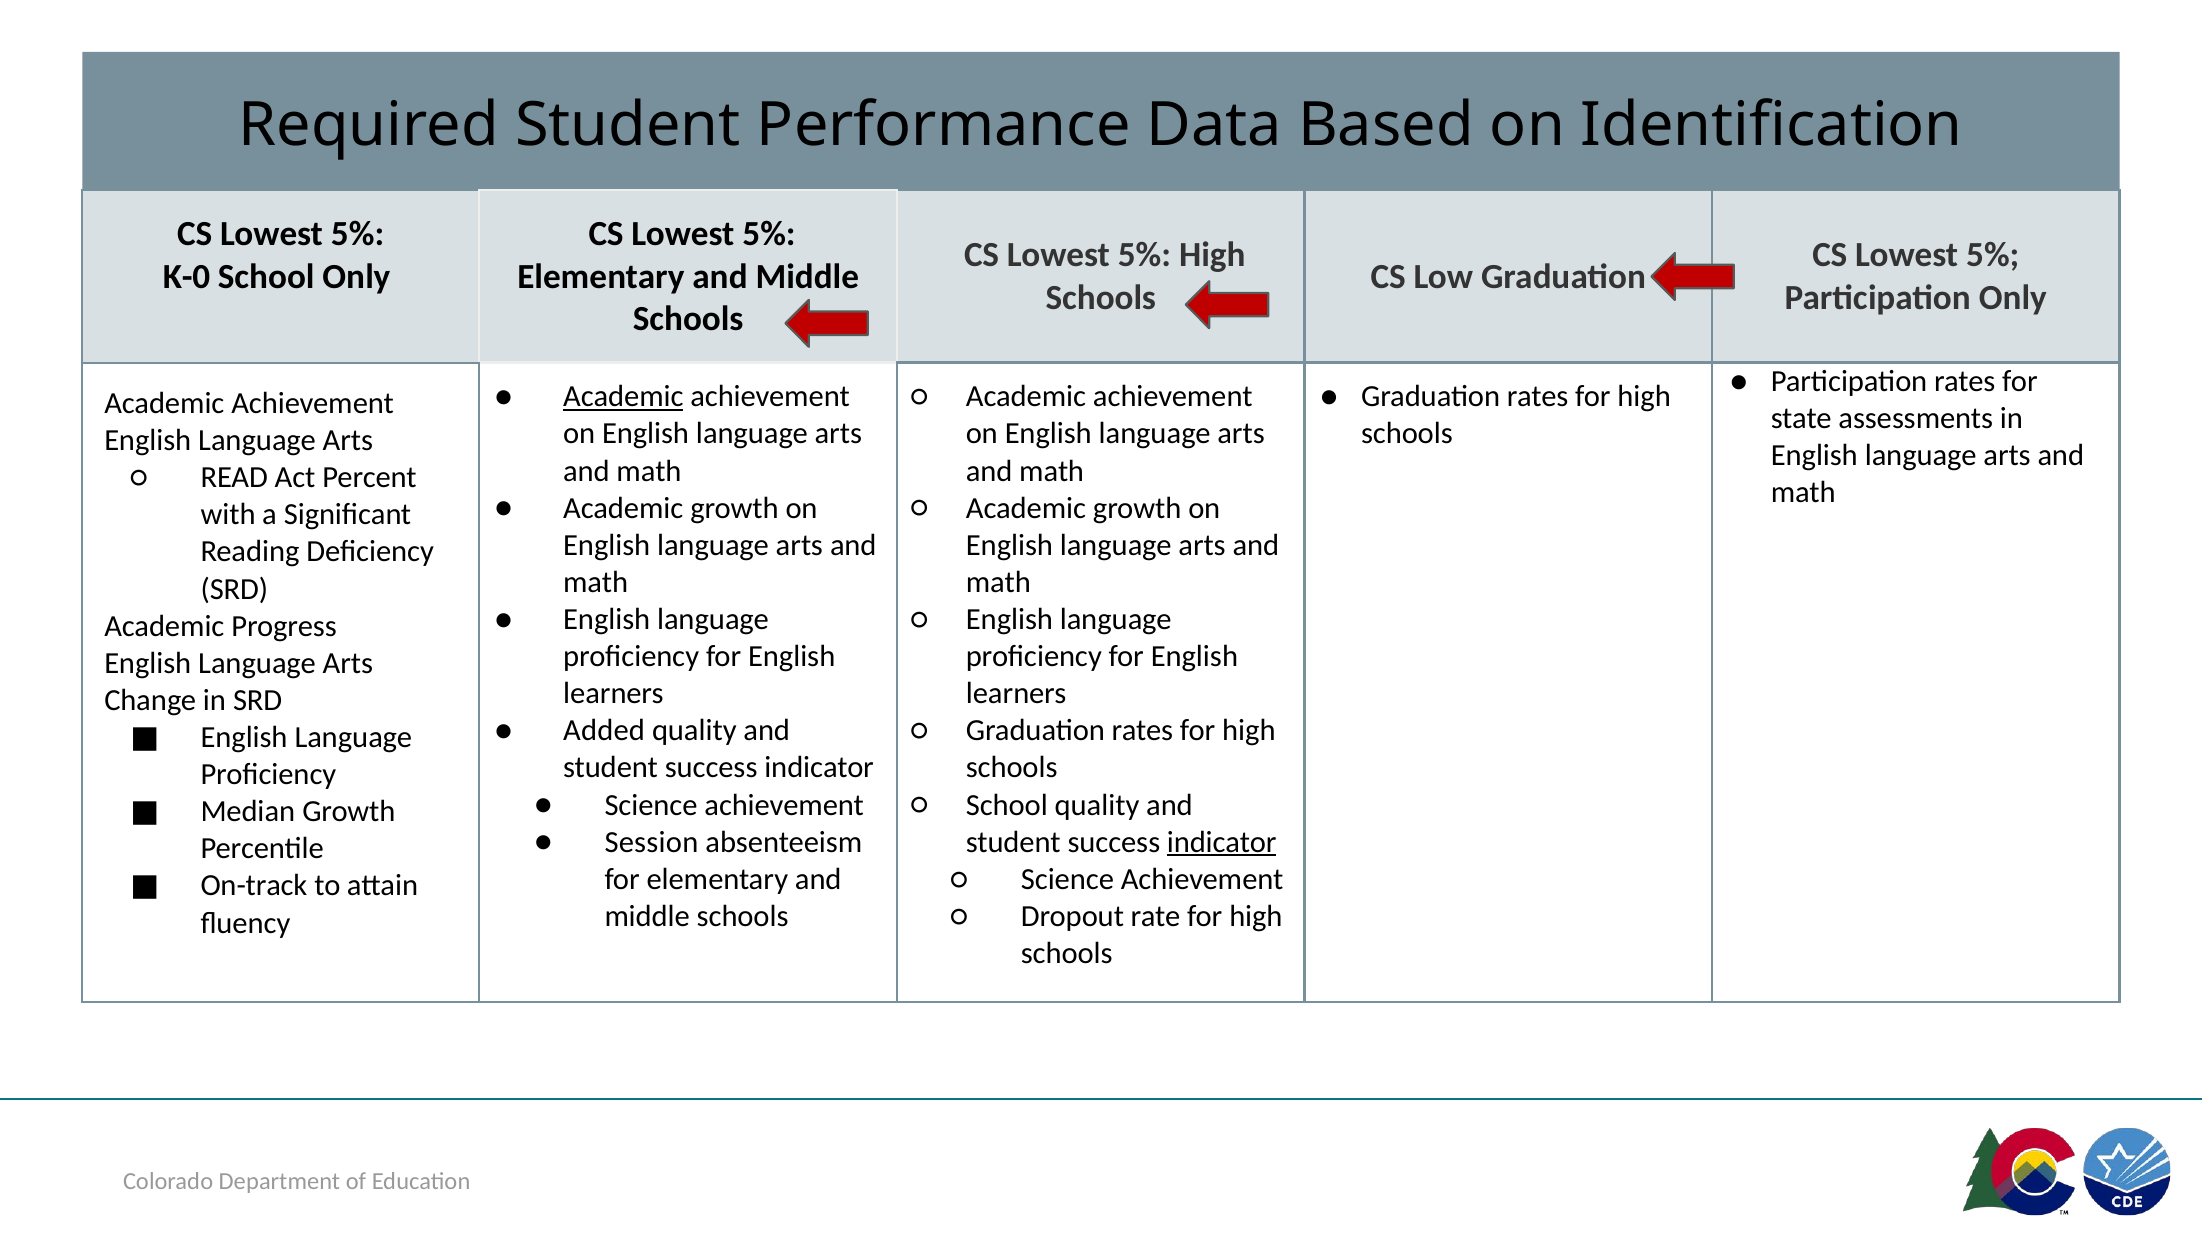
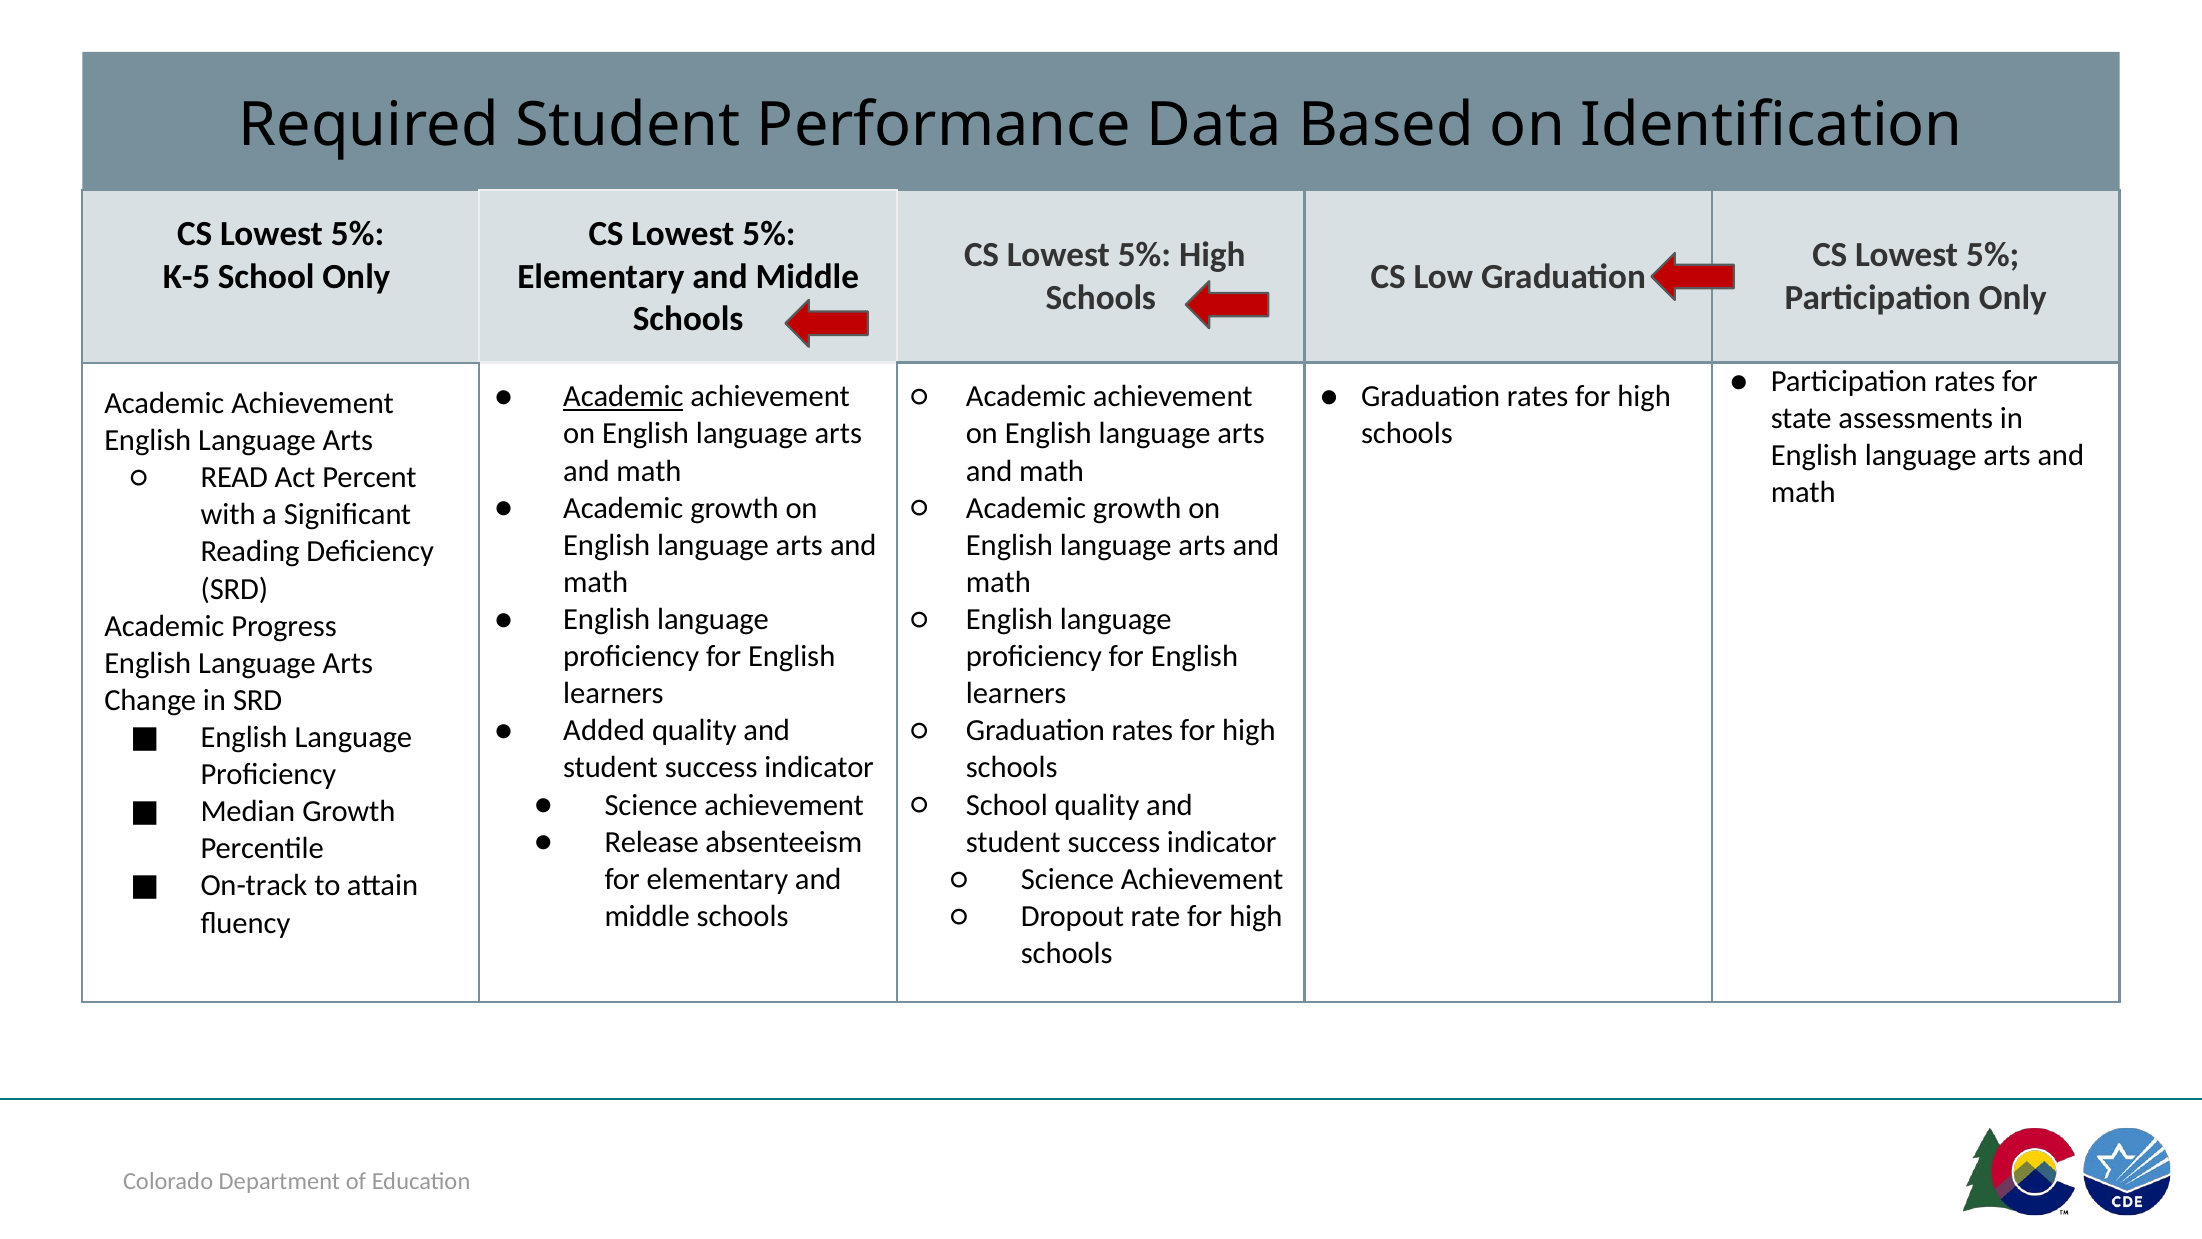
K-0: K-0 -> K-5 (187, 276)
Session: Session -> Release (652, 842)
indicator underline: present -> none (1222, 842)
